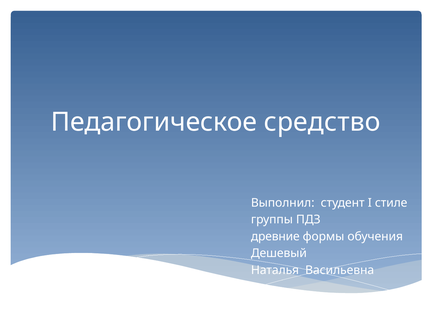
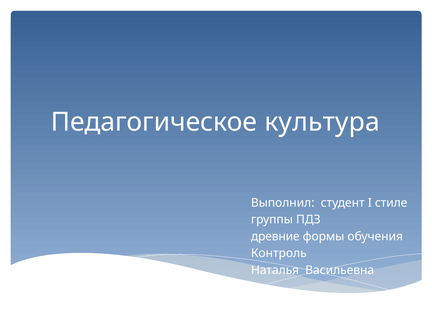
средство: средство -> культура (322, 122)
Дешевый: Дешевый -> Контроль (279, 253)
